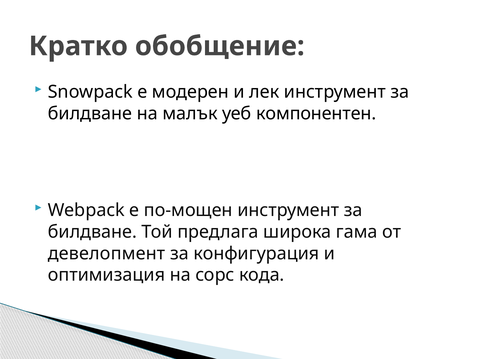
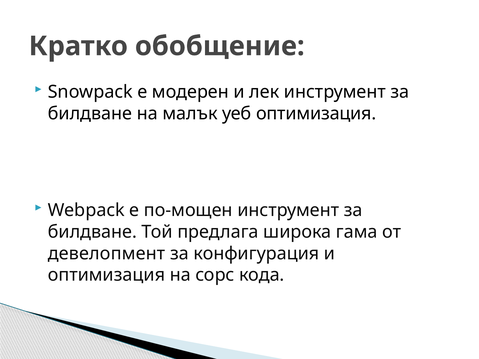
уеб компонентен: компонентен -> оптимизация (316, 114)
